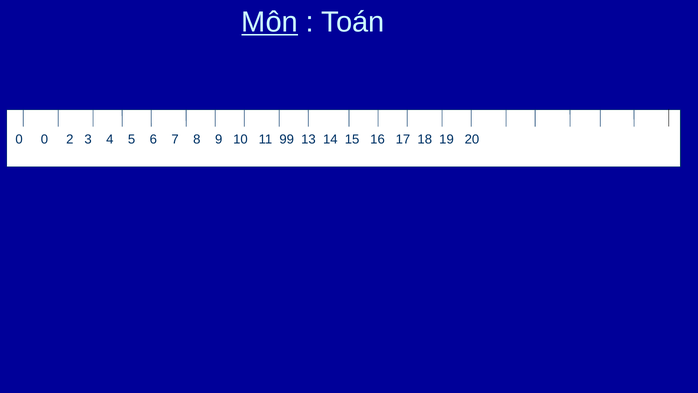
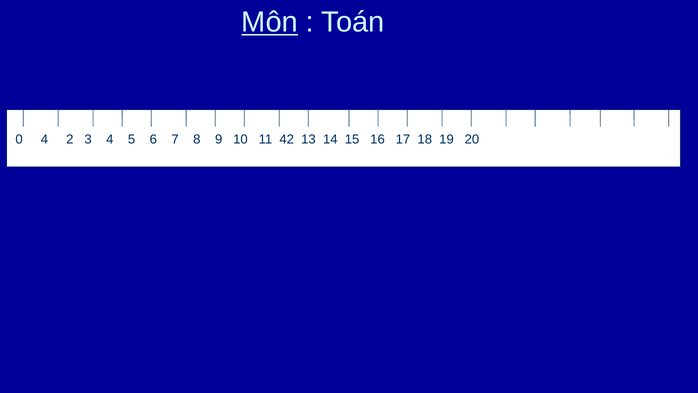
0 0: 0 -> 4 (44, 139)
99: 99 -> 42 (287, 139)
